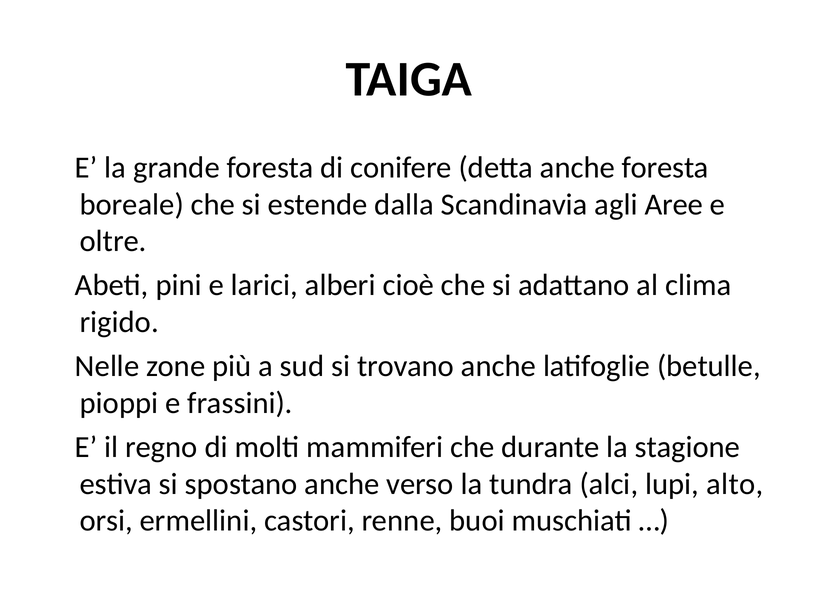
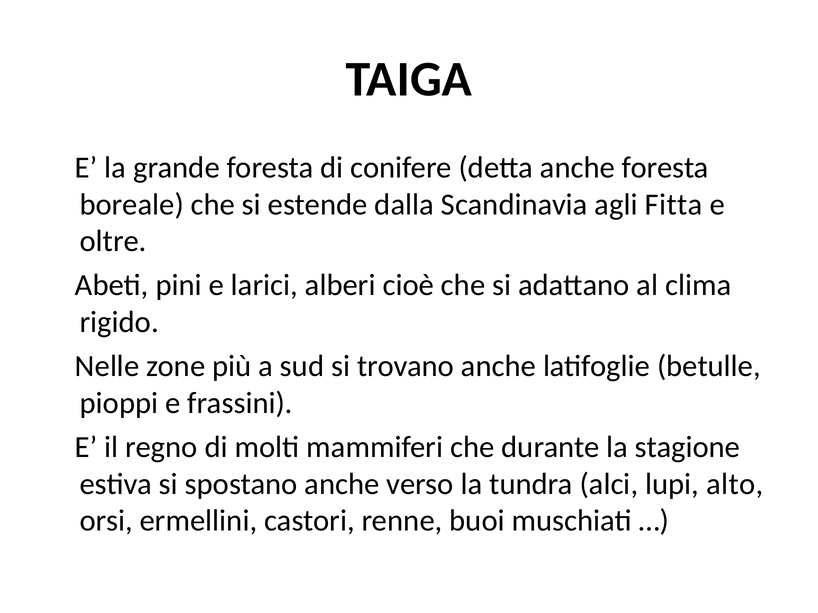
Aree: Aree -> Fitta (674, 205)
